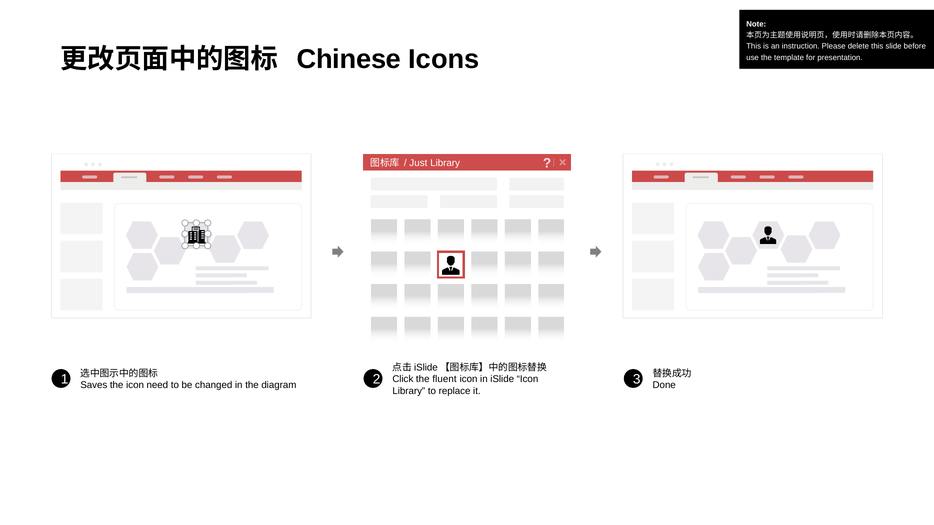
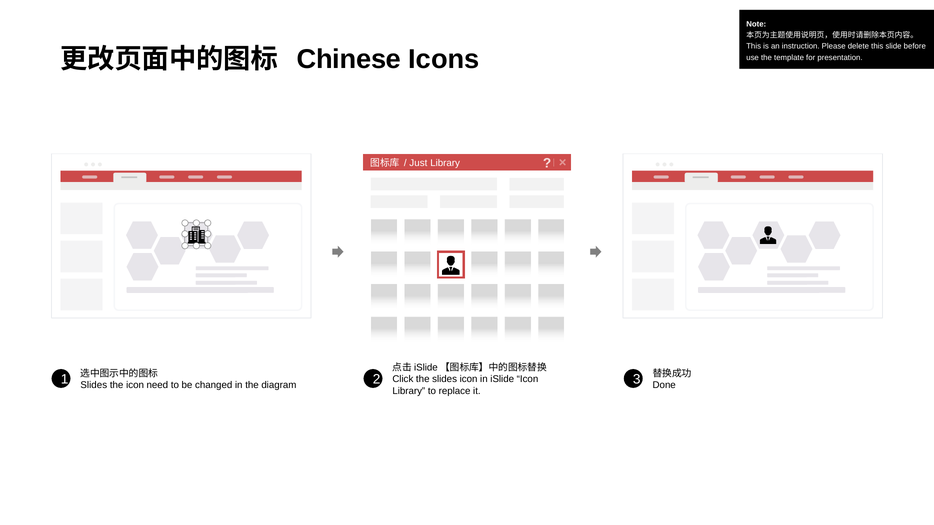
the fluent: fluent -> slides (445, 379)
Saves: Saves -> Slides (94, 385)
